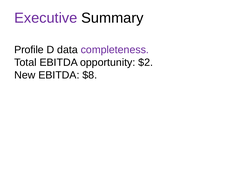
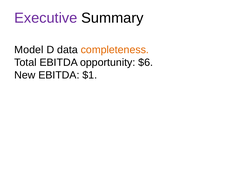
Profile: Profile -> Model (29, 50)
completeness colour: purple -> orange (115, 50)
$2: $2 -> $6 (146, 63)
$8: $8 -> $1 (90, 75)
